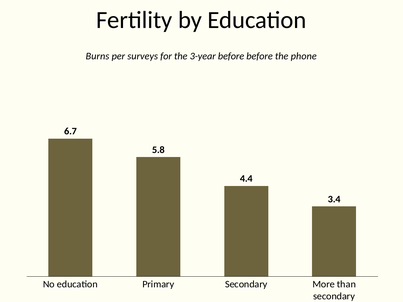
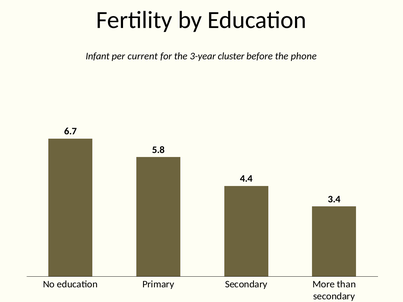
Burns: Burns -> Infant (98, 56)
surveys: surveys -> current (143, 56)
3-year before: before -> cluster (231, 56)
